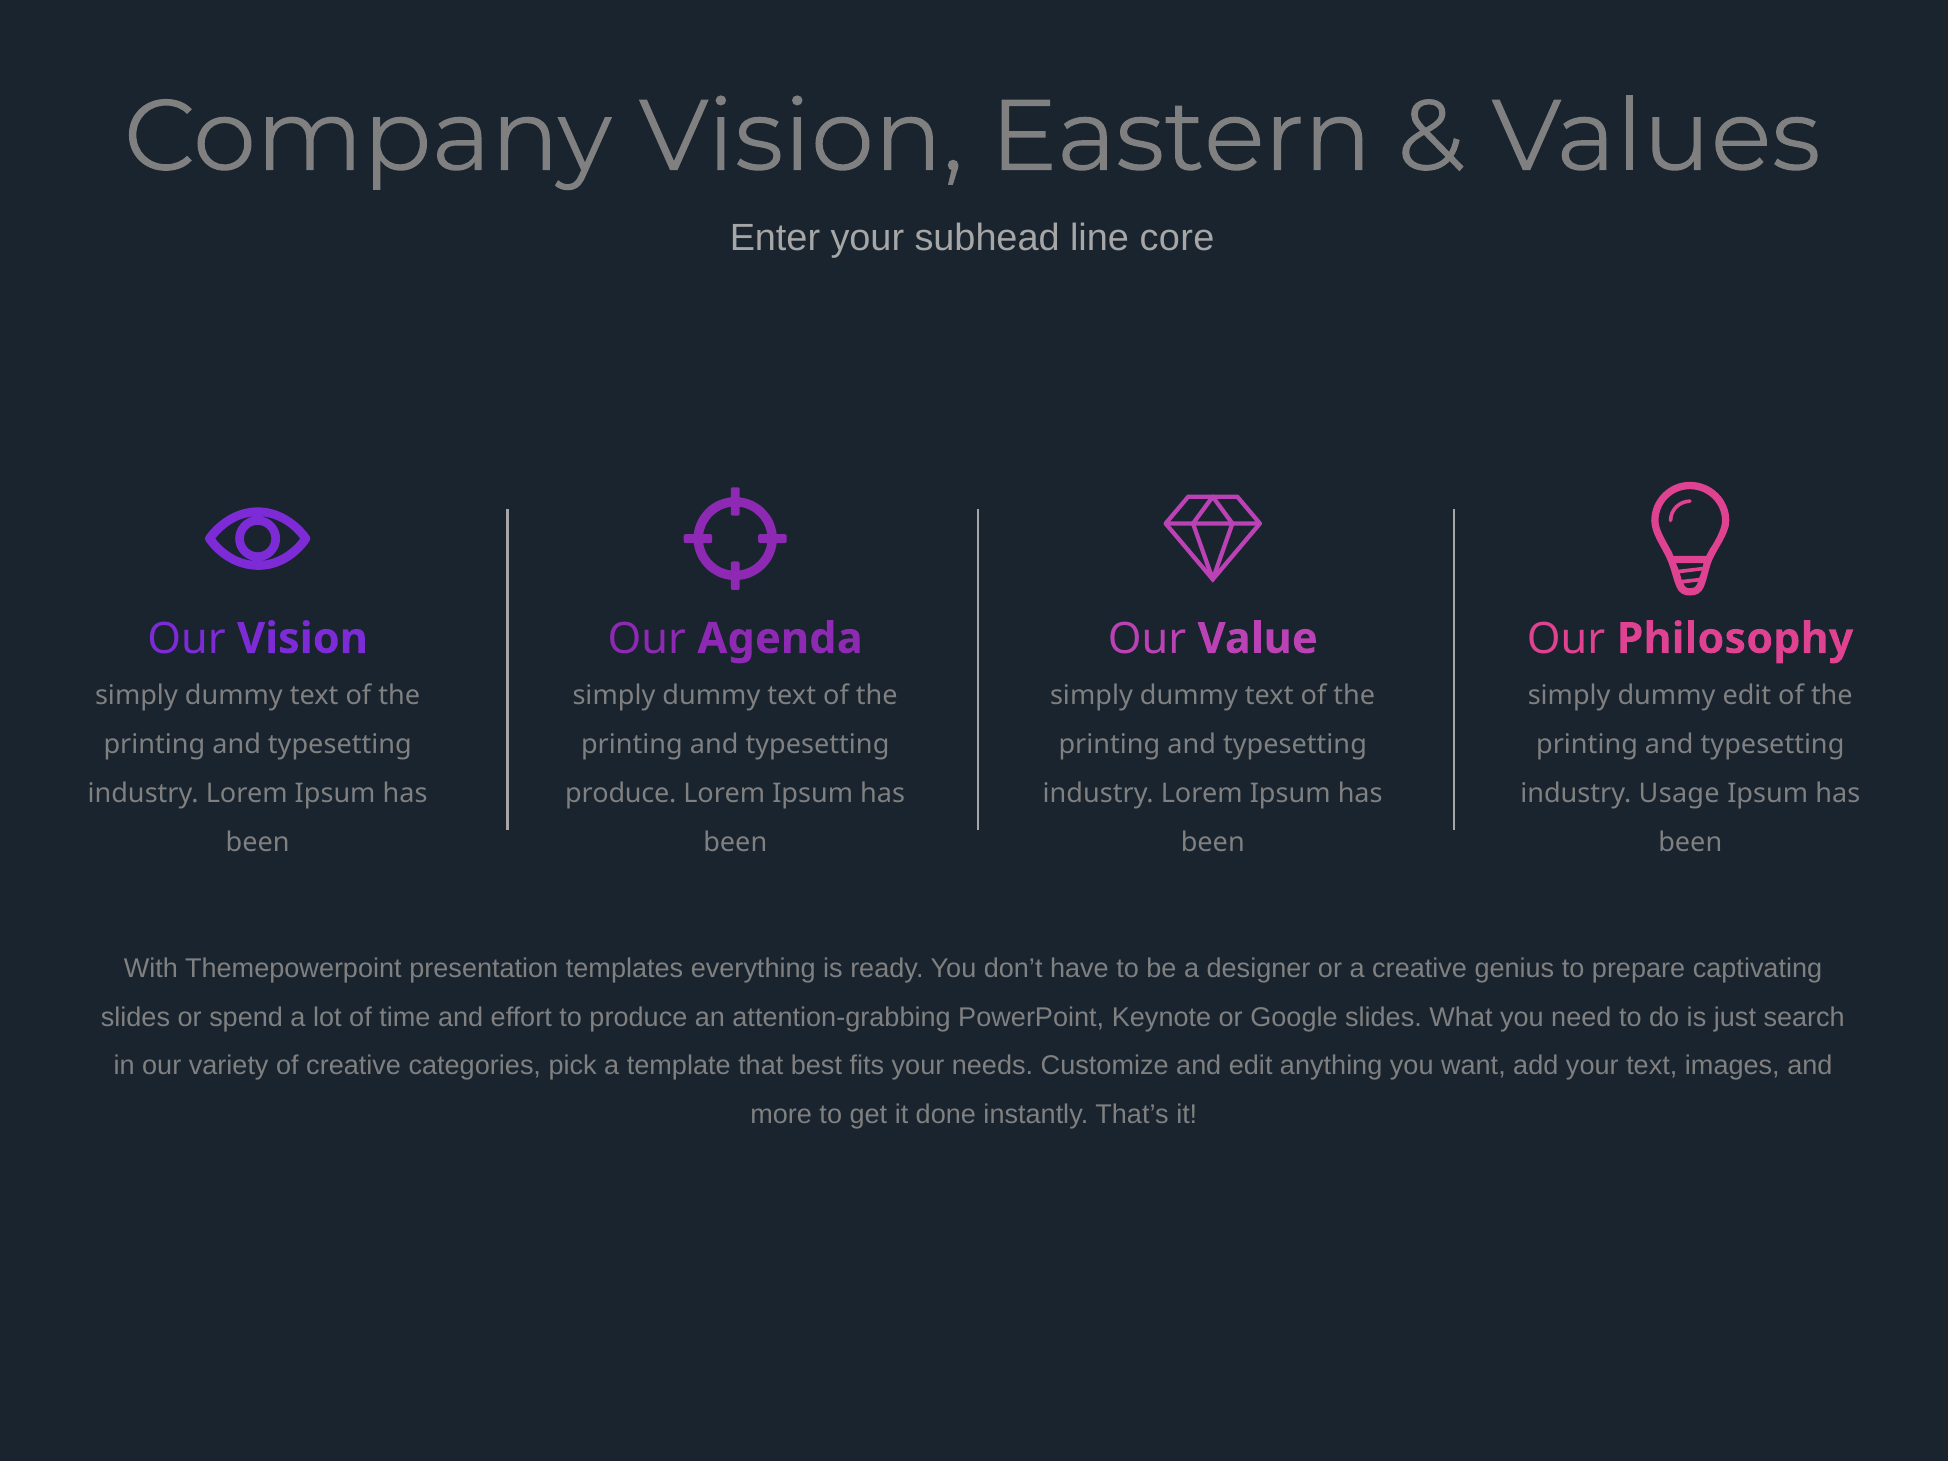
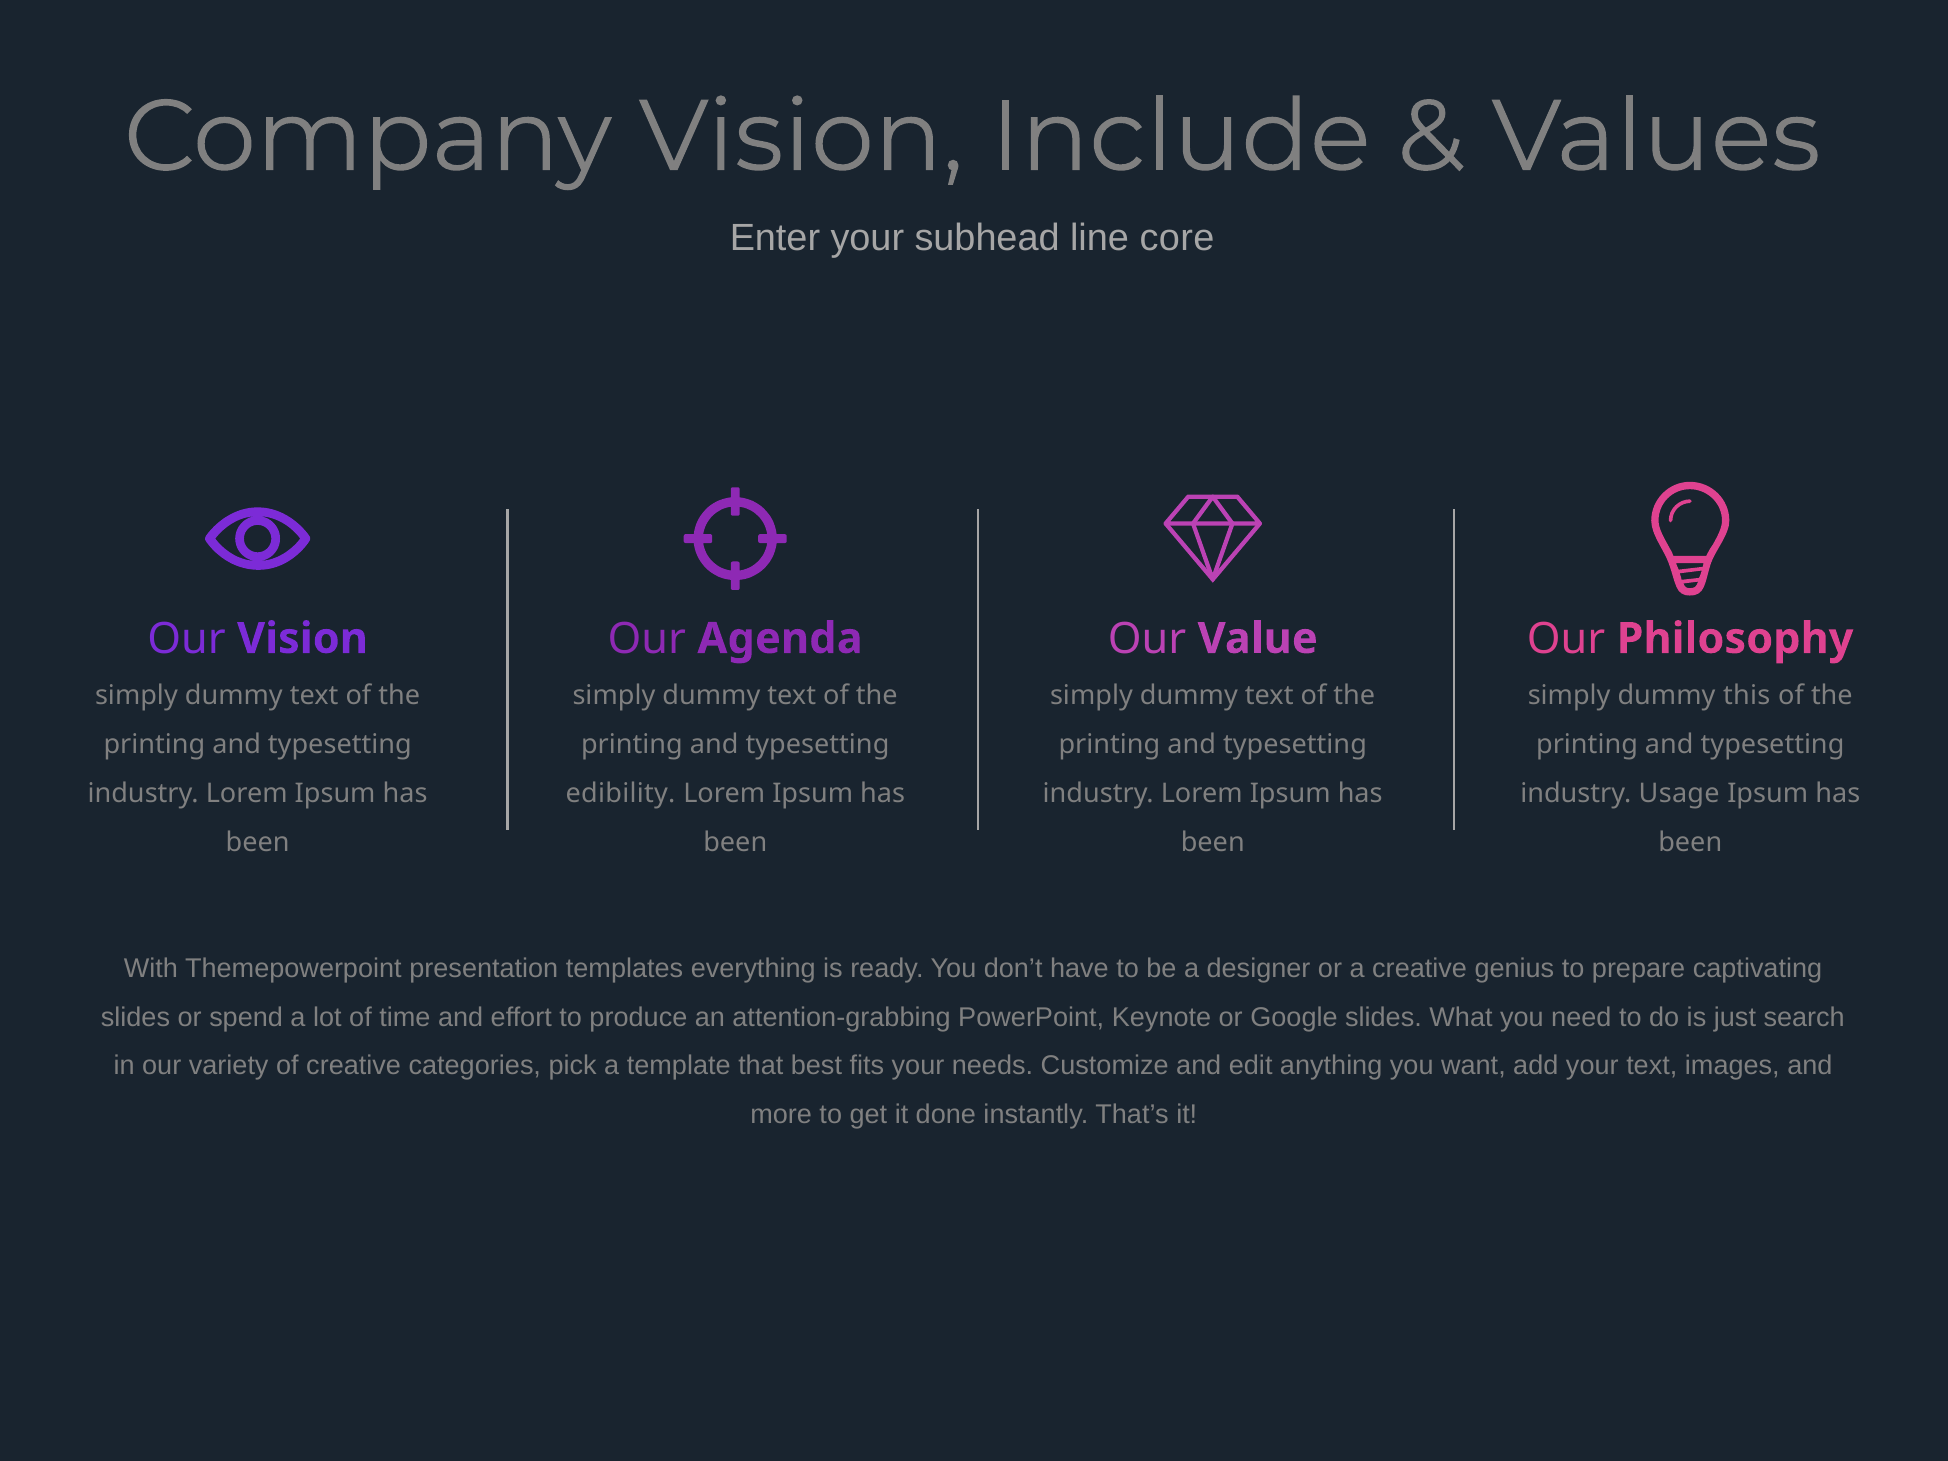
Eastern: Eastern -> Include (1180, 137)
dummy edit: edit -> this (1747, 696)
produce: produce -> edibility (621, 793)
